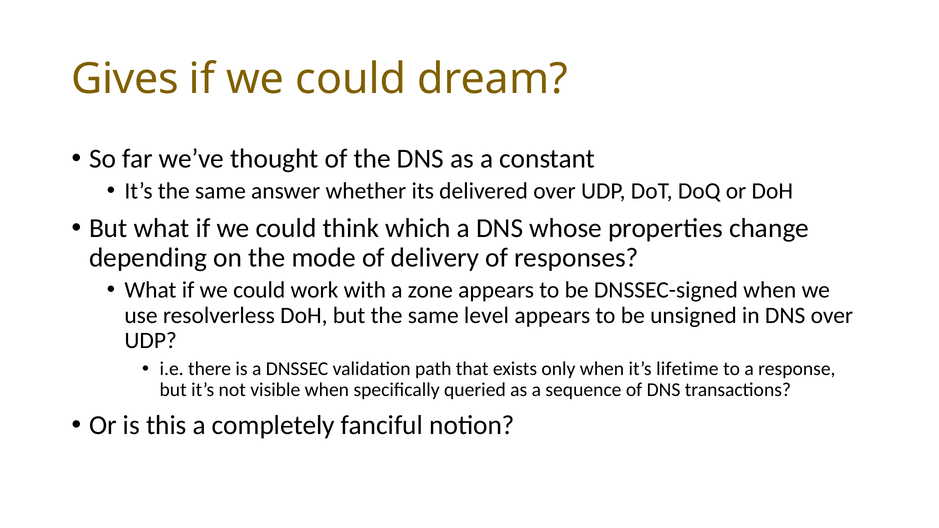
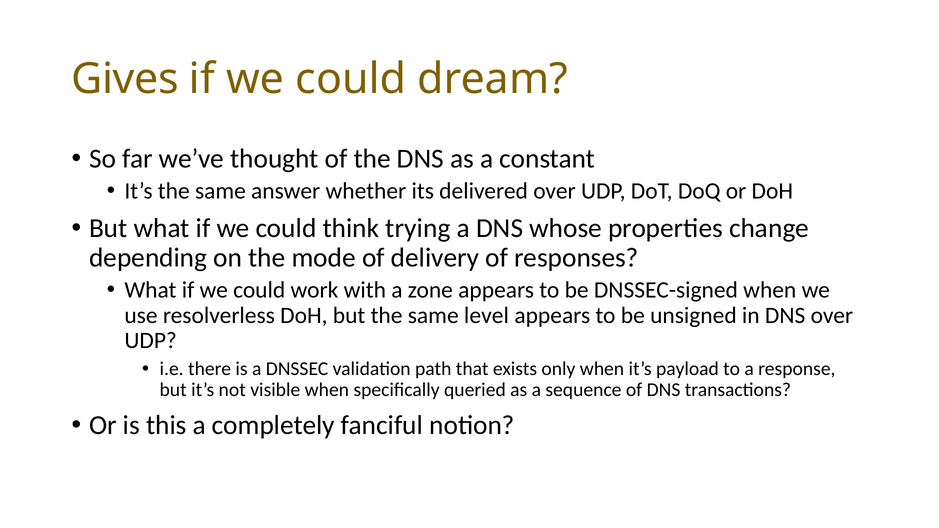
which: which -> trying (418, 228)
lifetime: lifetime -> payload (687, 369)
